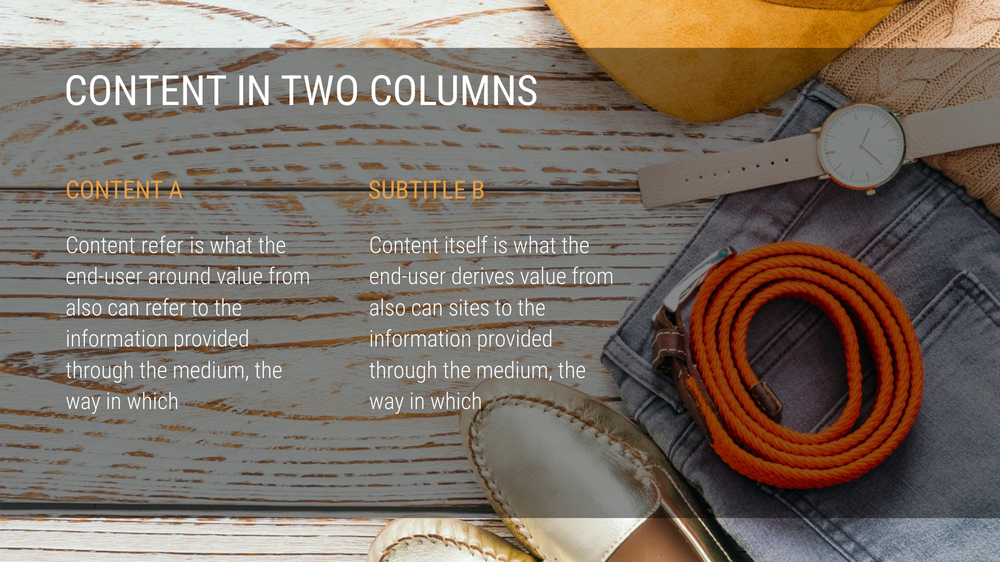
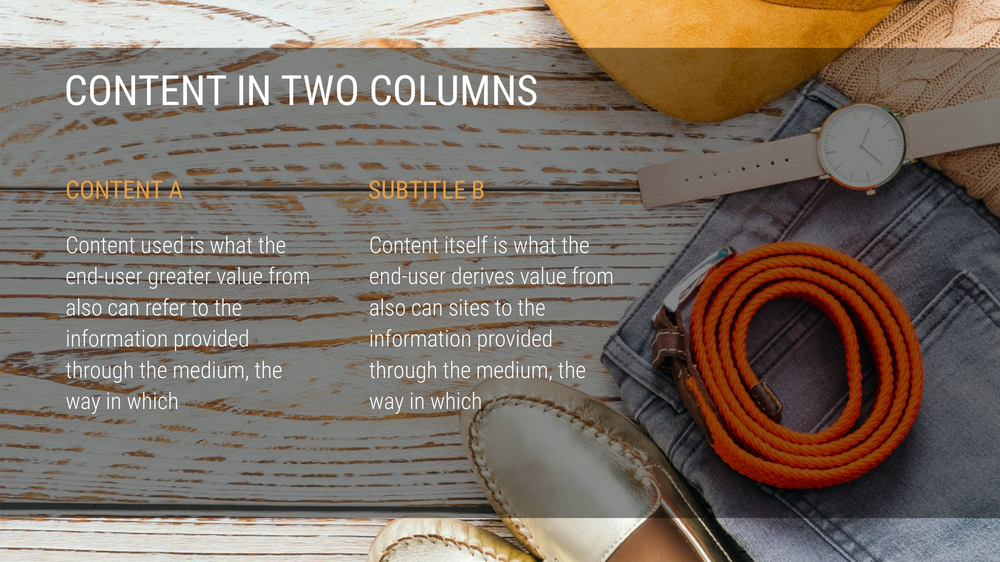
Content refer: refer -> used (162, 246)
around: around -> greater (180, 277)
